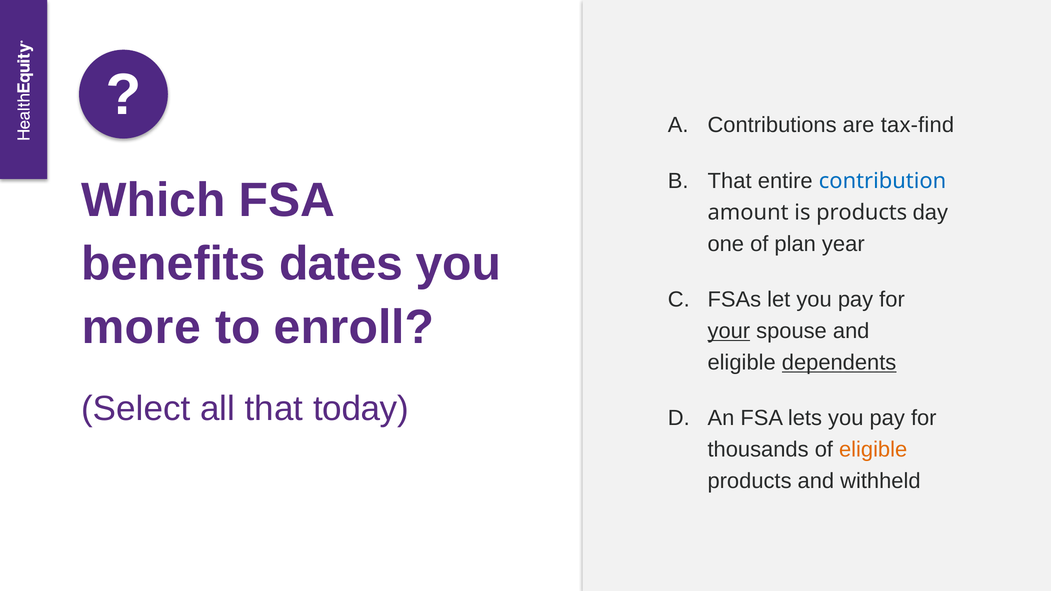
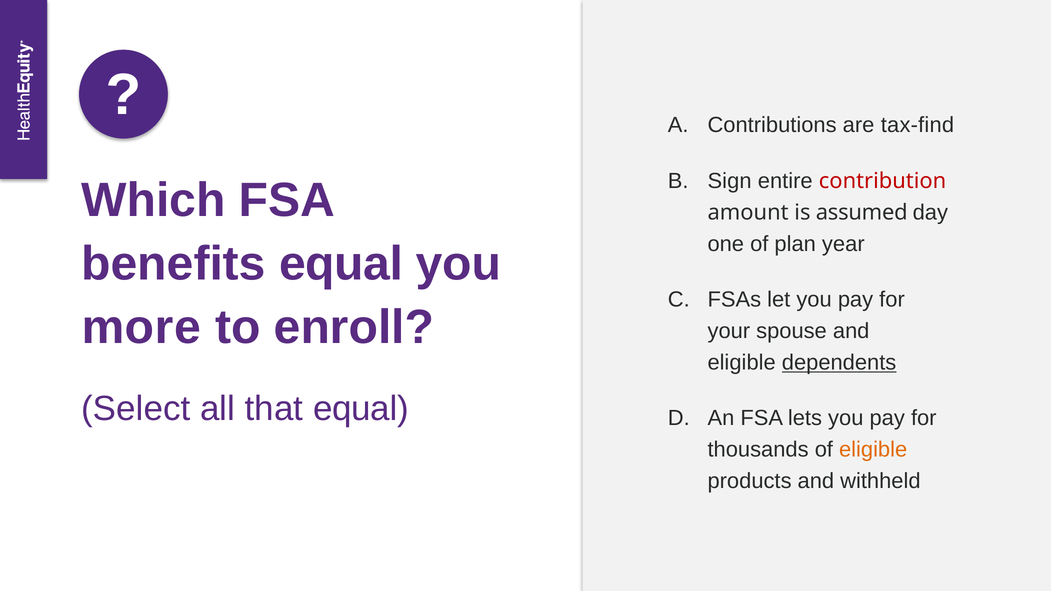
That: That -> Sign (730, 181)
contribution colour: blue -> red (883, 181)
is products: products -> assumed (862, 212)
benefits dates: dates -> equal (341, 264)
your underline: present -> none (729, 331)
that today: today -> equal (361, 409)
